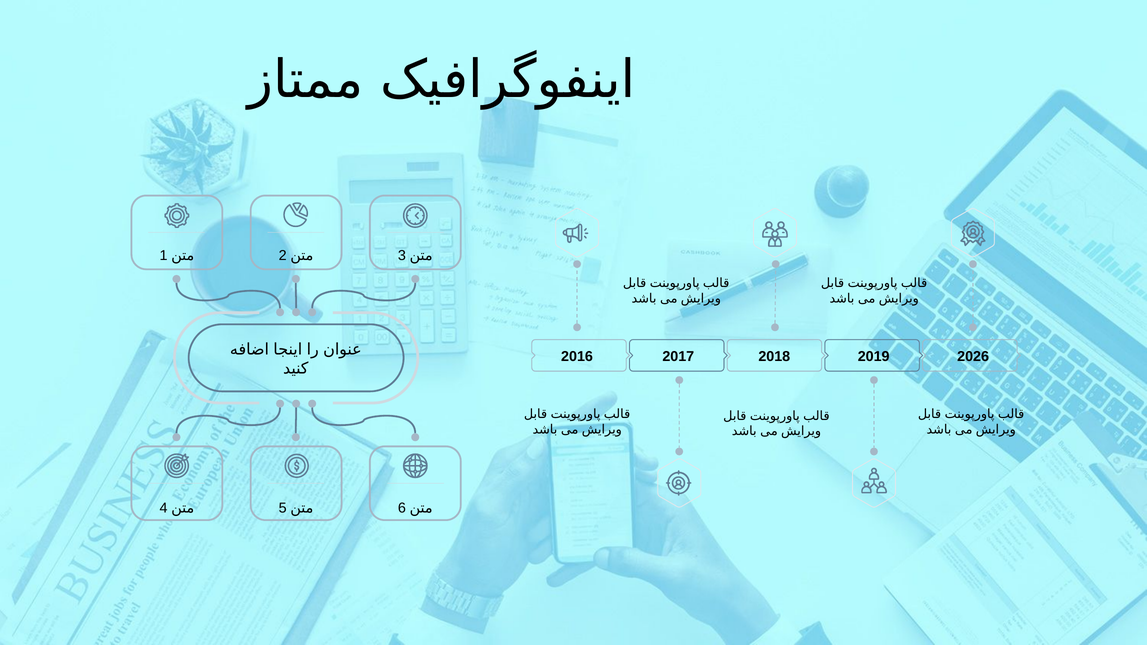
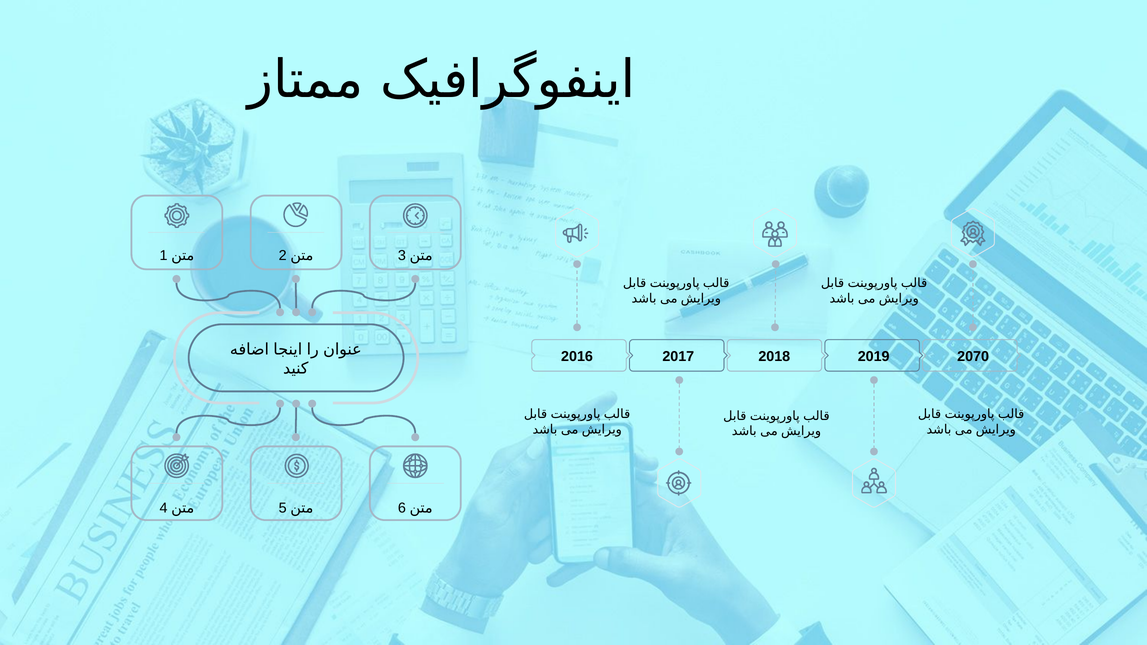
2026: 2026 -> 2070 (973, 357)
